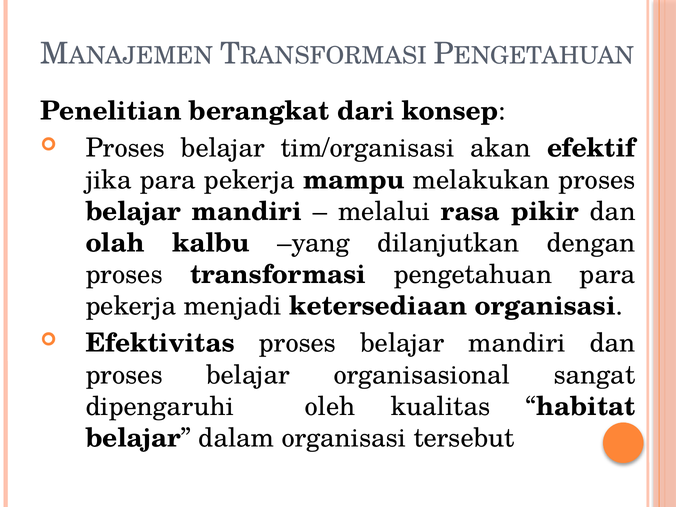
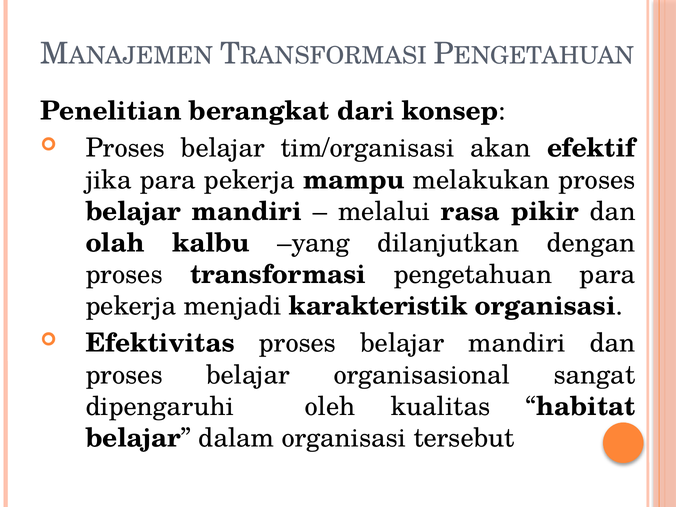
ketersediaan: ketersediaan -> karakteristik (378, 306)
